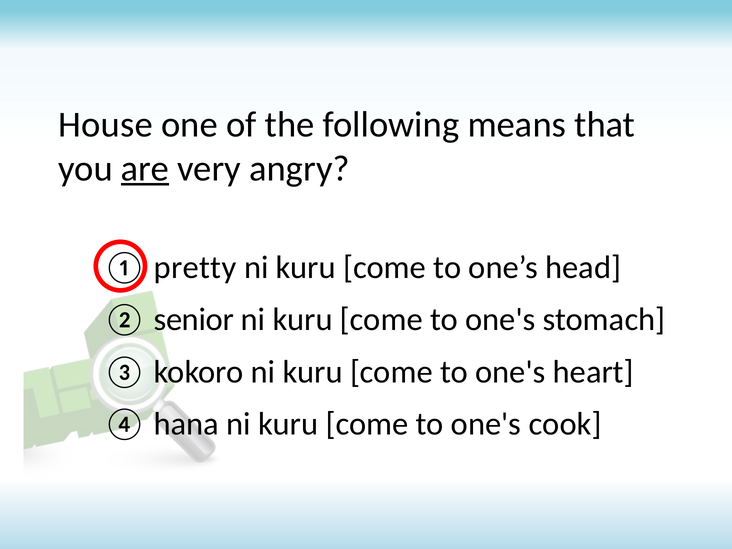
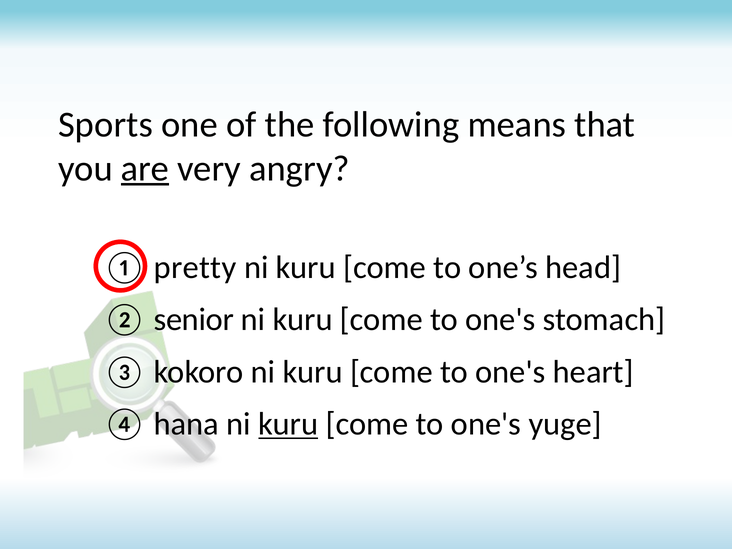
House: House -> Sports (106, 125)
kuru underline: none -> present (288, 424)
cook: cook -> yuge (565, 424)
